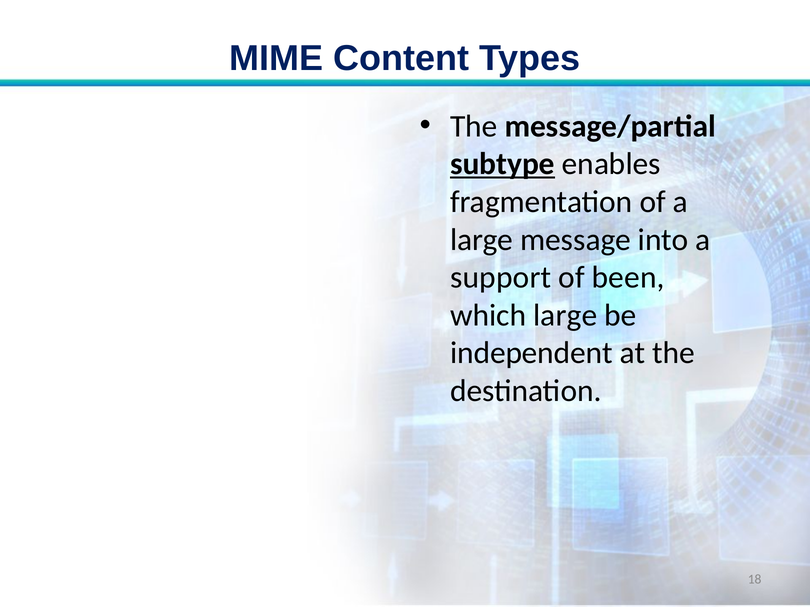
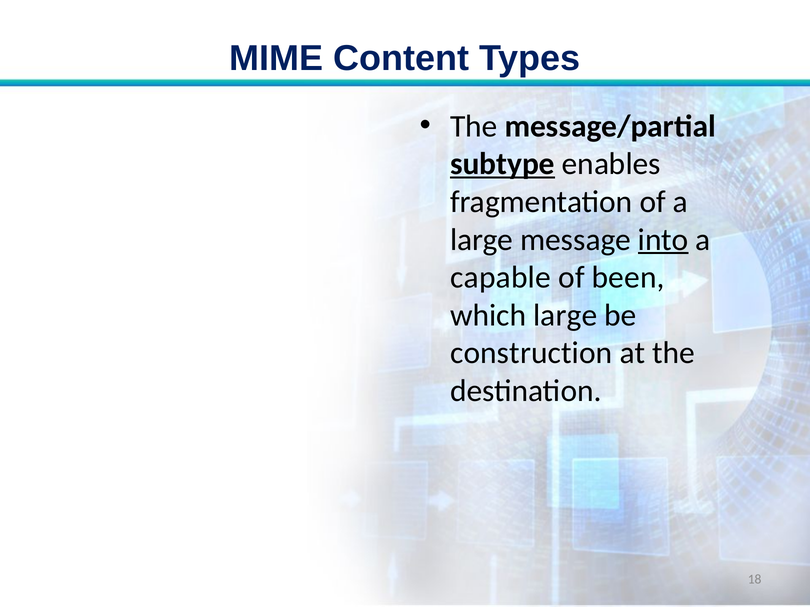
into underline: none -> present (663, 240)
support: support -> capable (501, 278)
independent: independent -> construction (531, 353)
